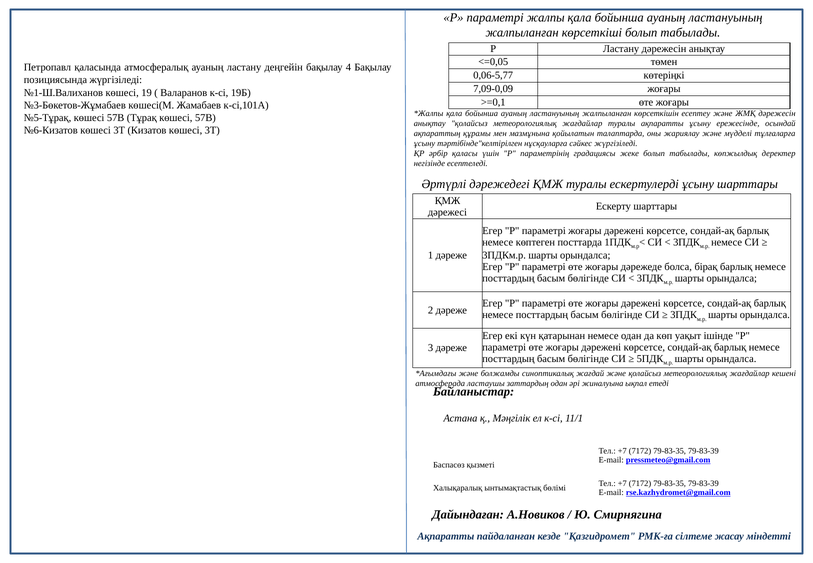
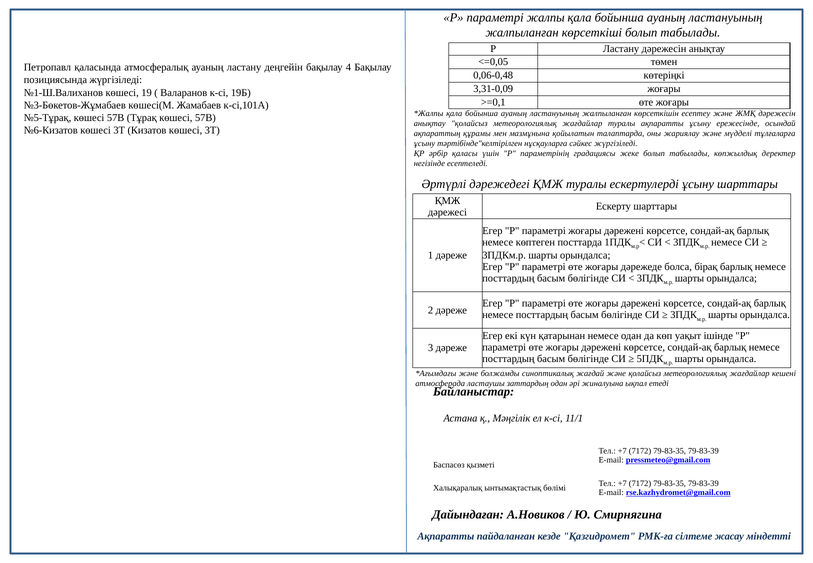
0,06-5,77: 0,06-5,77 -> 0,06-0,48 (493, 75)
7,09-0,09: 7,09-0,09 -> 3,31-0,09 (493, 89)
